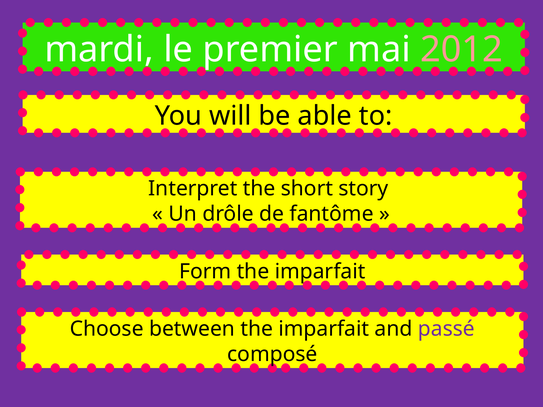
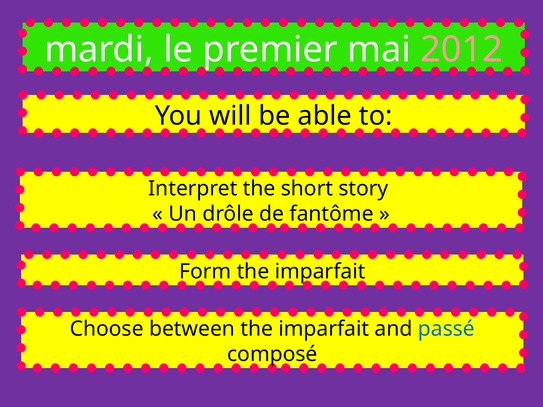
passé colour: purple -> blue (446, 329)
